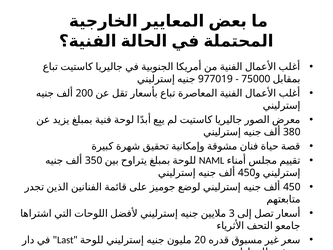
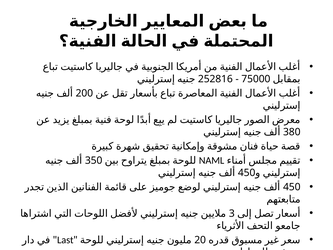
977019: 977019 -> 252816 (215, 79)
